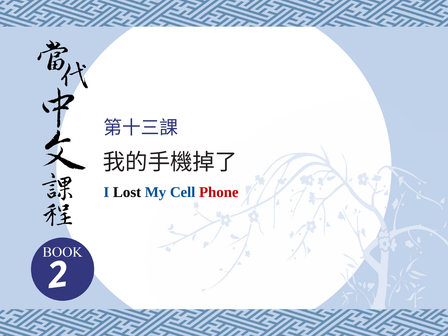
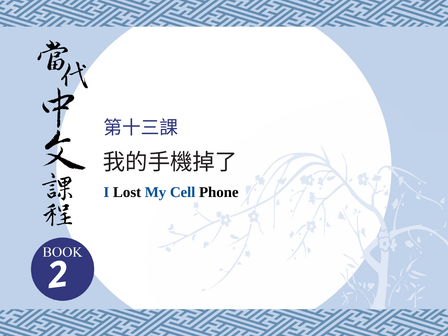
Phone colour: red -> black (219, 192)
